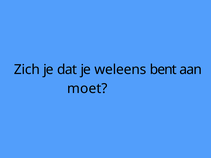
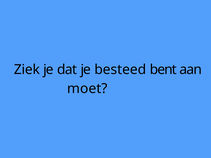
Zich: Zich -> Ziek (27, 70)
weleens: weleens -> besteed (120, 70)
